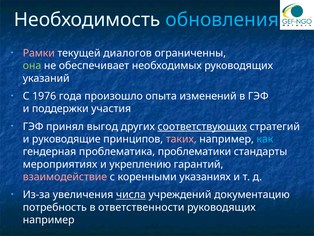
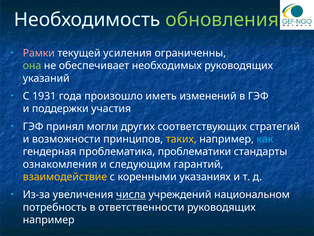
обновления colour: light blue -> light green (222, 20)
диалогов: диалогов -> усиления (128, 53)
1976: 1976 -> 1931 (44, 96)
опыта: опыта -> иметь (161, 96)
выгод: выгод -> могли (102, 126)
соответствующих underline: present -> none (202, 126)
руководящие: руководящие -> возможности (66, 139)
таких colour: pink -> yellow (181, 139)
мероприятиях: мероприятиях -> ознакомления (60, 164)
укреплению: укреплению -> следующим (140, 164)
взаимодействие colour: pink -> yellow (65, 177)
документацию: документацию -> национальном (252, 194)
